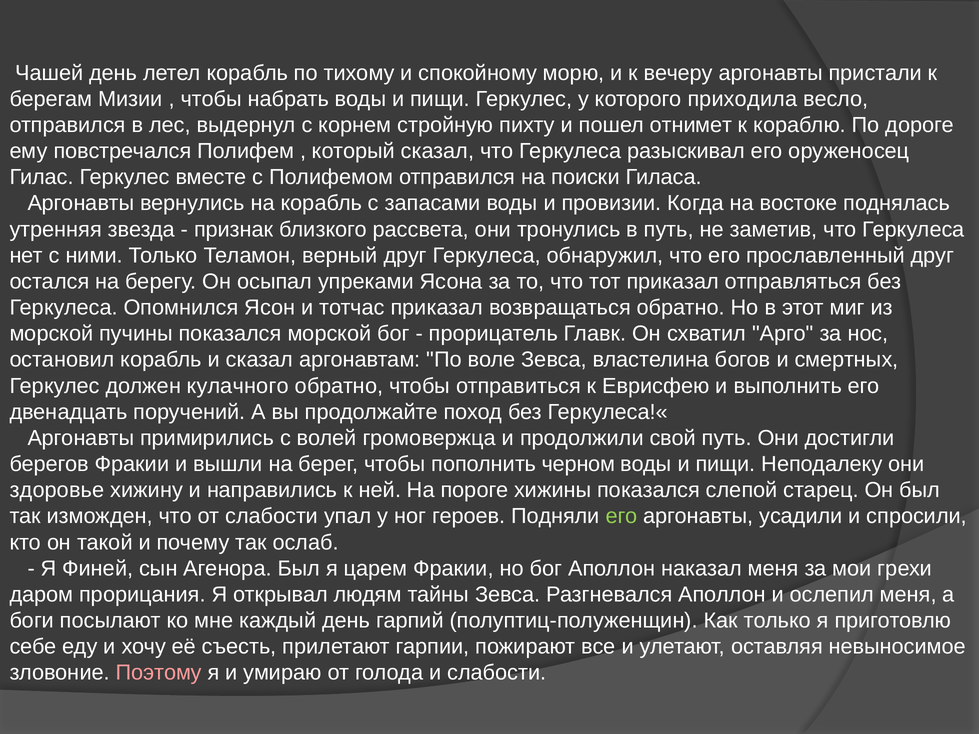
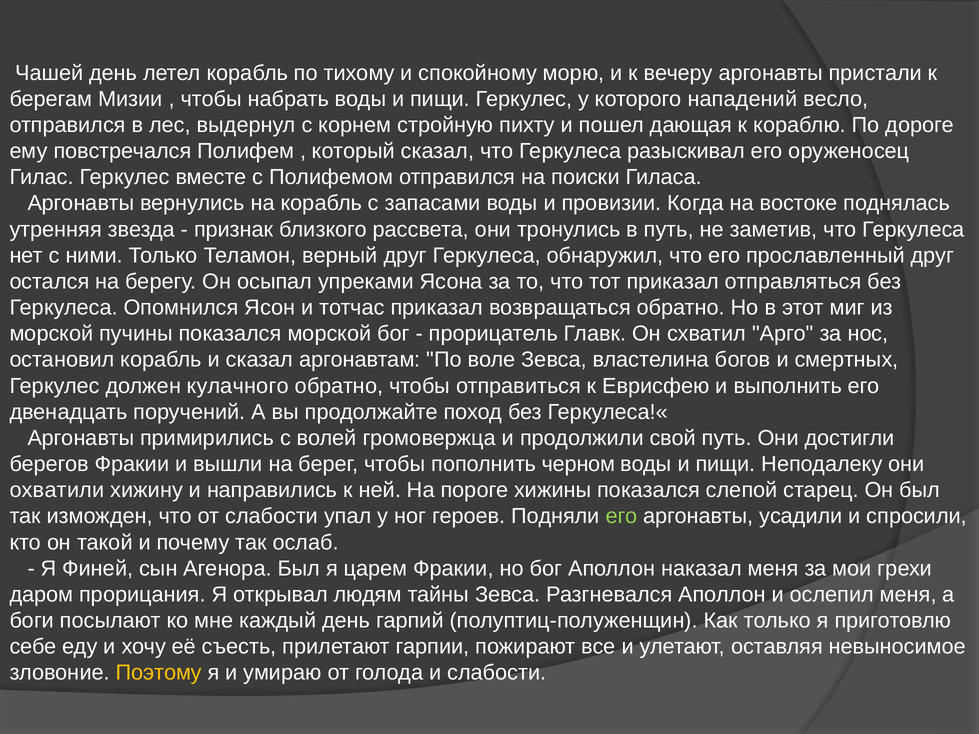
приходила: приходила -> нападений (742, 99)
отнимет: отнимет -> дающая (691, 125)
здоровье: здоровье -> охватили (57, 490)
Поэтому colour: pink -> yellow (159, 673)
